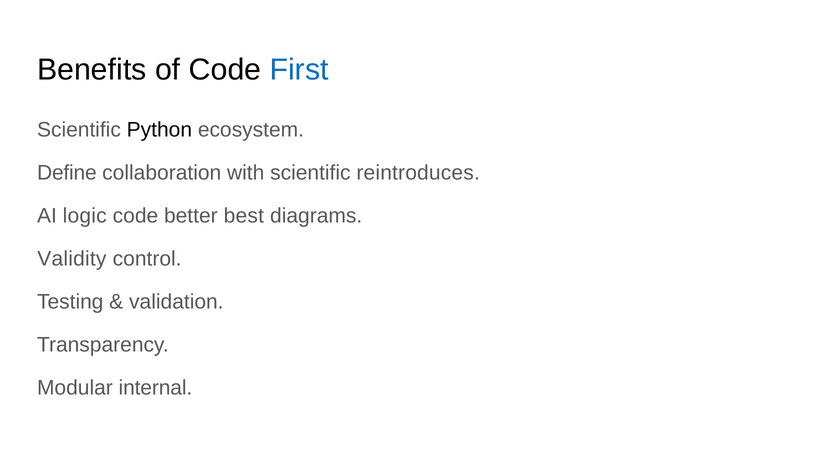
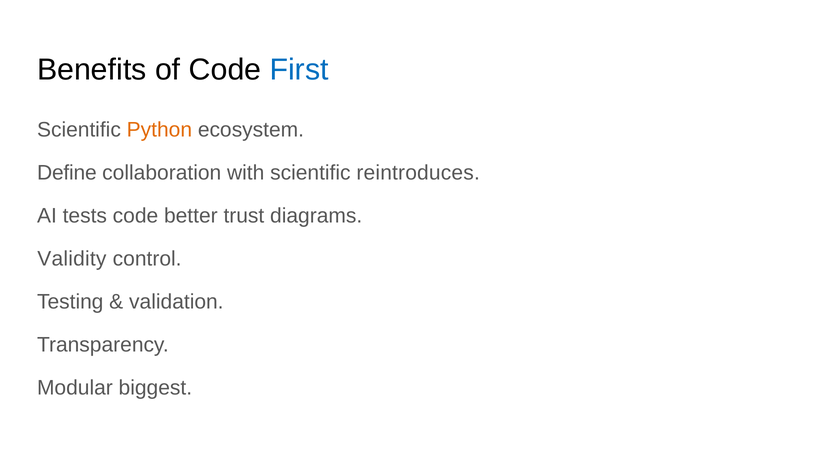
Python colour: black -> orange (159, 130)
logic: logic -> tests (85, 216)
best: best -> trust (244, 216)
internal: internal -> biggest (155, 388)
